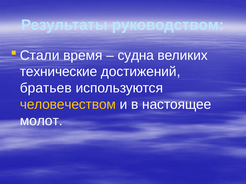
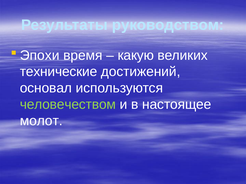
Стали: Стали -> Эпохи (40, 55)
судна: судна -> какую (136, 55)
братьев: братьев -> основал (46, 88)
человечеством colour: yellow -> light green (68, 105)
